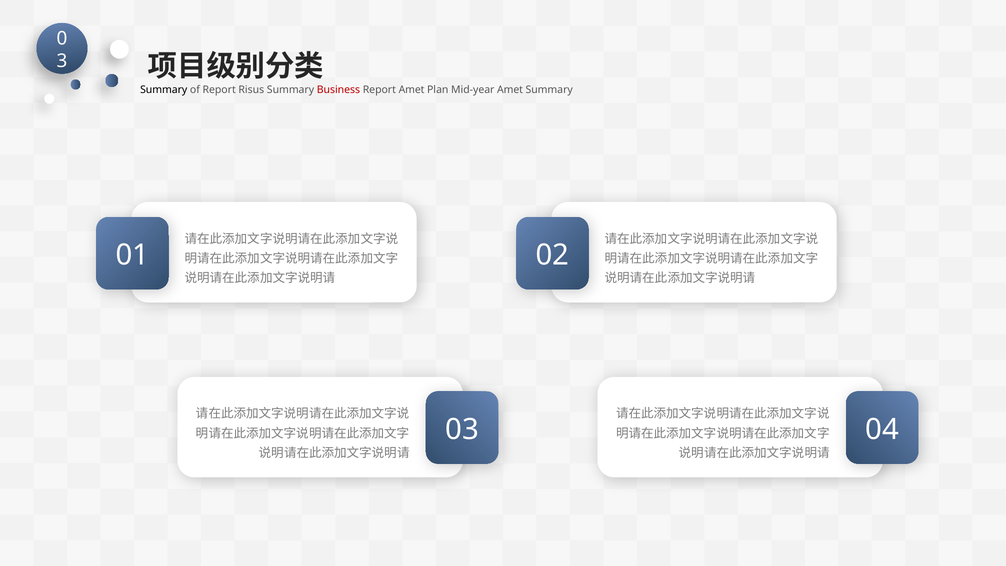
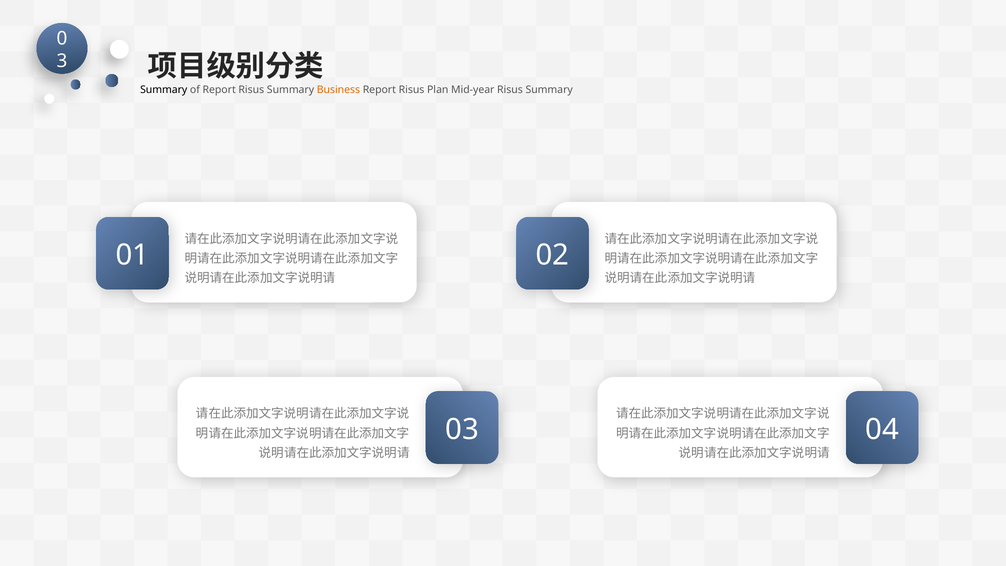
Business colour: red -> orange (338, 90)
Amet: Amet -> Risus (412, 90)
Mid-year Amet: Amet -> Risus (510, 90)
